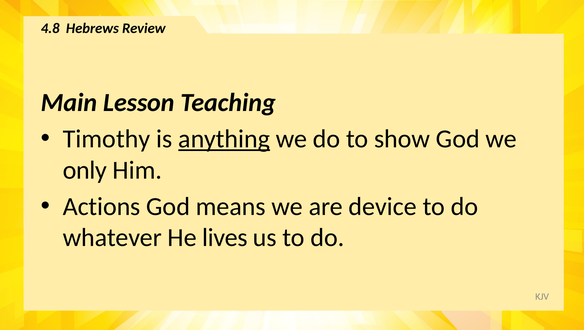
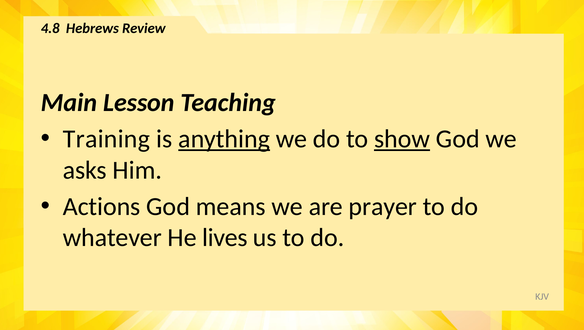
Timothy: Timothy -> Training (106, 139)
show underline: none -> present (402, 139)
only: only -> asks (85, 170)
device: device -> prayer (383, 206)
